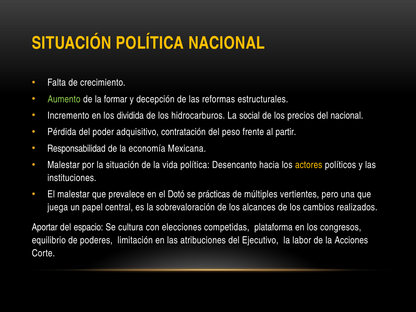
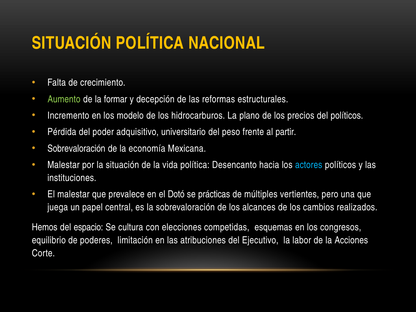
dividida: dividida -> modelo (130, 116)
social: social -> plano (249, 116)
del nacional: nacional -> políticos (347, 116)
contratación: contratación -> universitario (183, 132)
Responsabilidad: Responsabilidad -> Sobrevaloración (76, 148)
actores colour: yellow -> light blue (309, 165)
Aportar: Aportar -> Hemos (45, 227)
plataforma: plataforma -> esquemas (273, 227)
